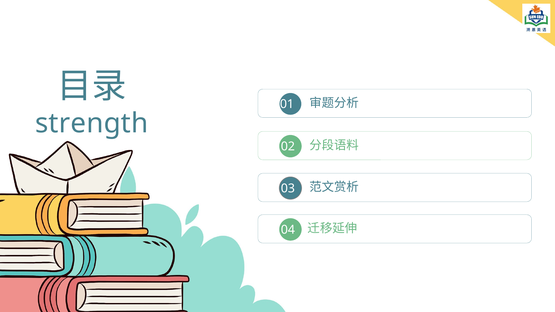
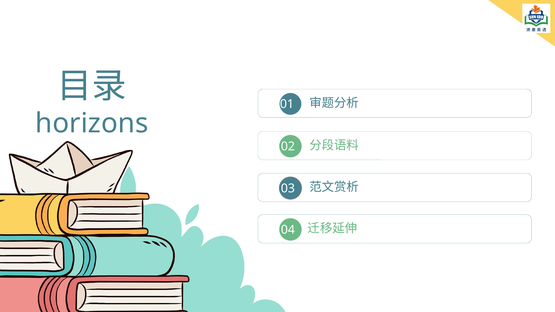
strength: strength -> horizons (92, 123)
